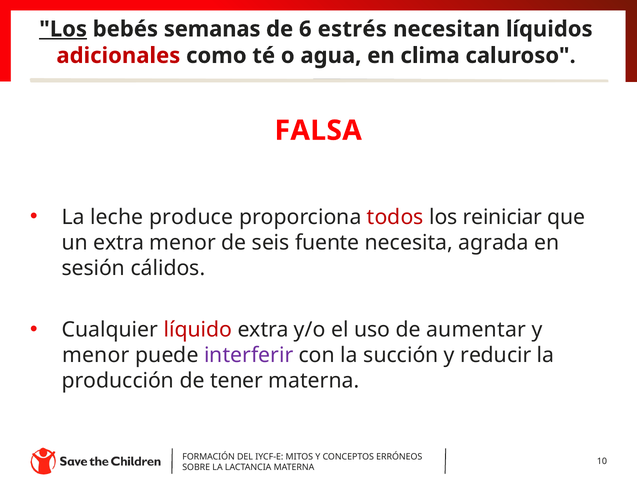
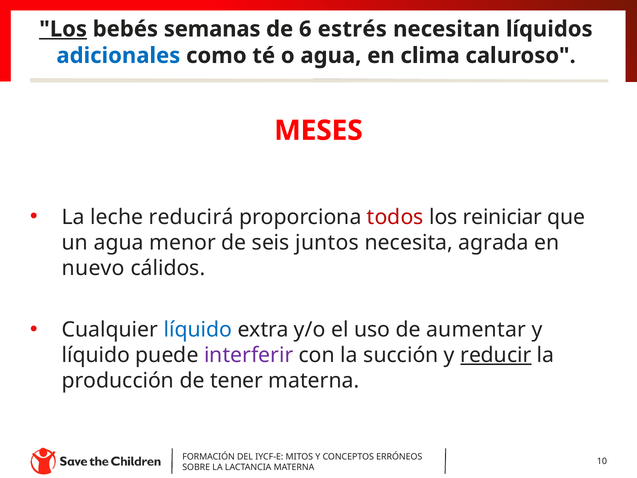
adicionales colour: red -> blue (118, 56)
FALSA: FALSA -> MESES (318, 130)
produce: produce -> reducirá (191, 217)
un extra: extra -> agua (119, 242)
fuente: fuente -> juntos (327, 242)
sesión: sesión -> nuevo (93, 268)
líquido colour: red -> blue (198, 330)
menor: menor -> líquido (96, 355)
reducir underline: none -> present (496, 355)
